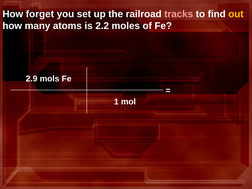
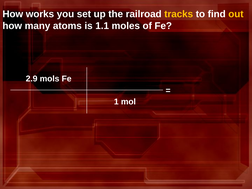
forget: forget -> works (40, 14)
tracks colour: pink -> yellow (179, 14)
2.2: 2.2 -> 1.1 (102, 26)
